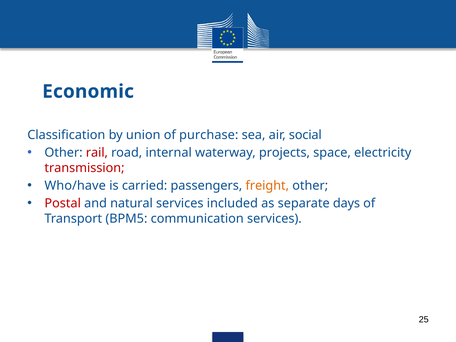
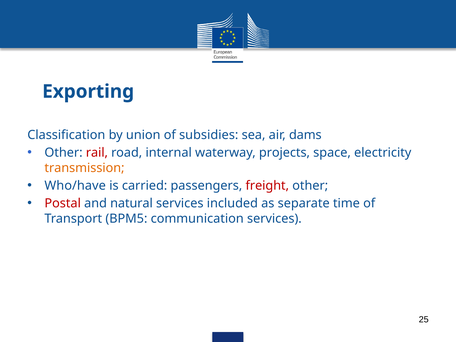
Economic: Economic -> Exporting (88, 91)
purchase: purchase -> subsidies (209, 135)
social: social -> dams (305, 135)
transmission colour: red -> orange (84, 168)
freight colour: orange -> red (267, 186)
days: days -> time (346, 203)
